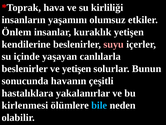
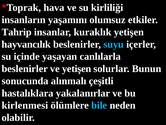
Önlem: Önlem -> Tahrip (17, 32)
kendilerine: kendilerine -> hayvancılık (26, 44)
suyu colour: pink -> light blue (114, 44)
havanın: havanın -> alınmalı (69, 81)
